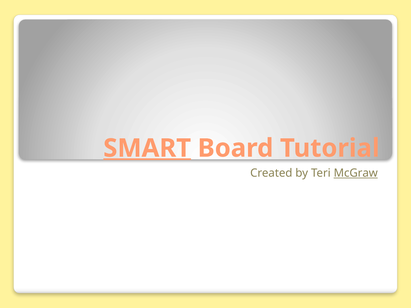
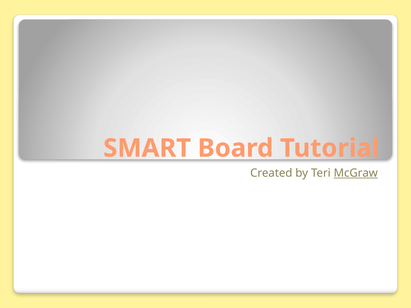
SMART underline: present -> none (147, 148)
